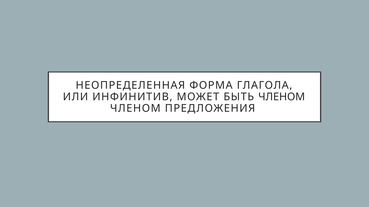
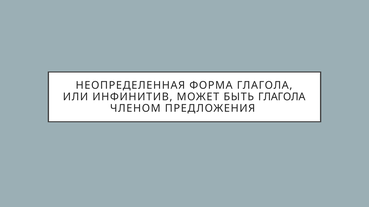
БЫТЬ ЧЛЕНОМ: ЧЛЕНОМ -> ГЛАГОЛА (282, 97)
